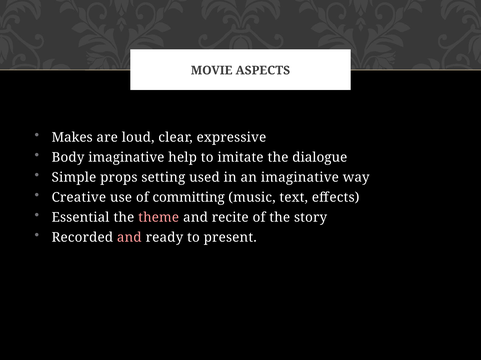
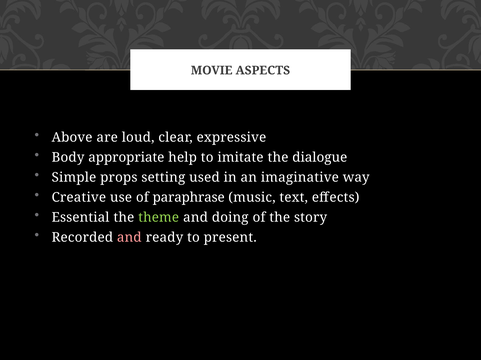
Makes: Makes -> Above (72, 138)
Body imaginative: imaginative -> appropriate (126, 158)
committing: committing -> paraphrase (189, 198)
theme colour: pink -> light green (159, 218)
recite: recite -> doing (230, 218)
